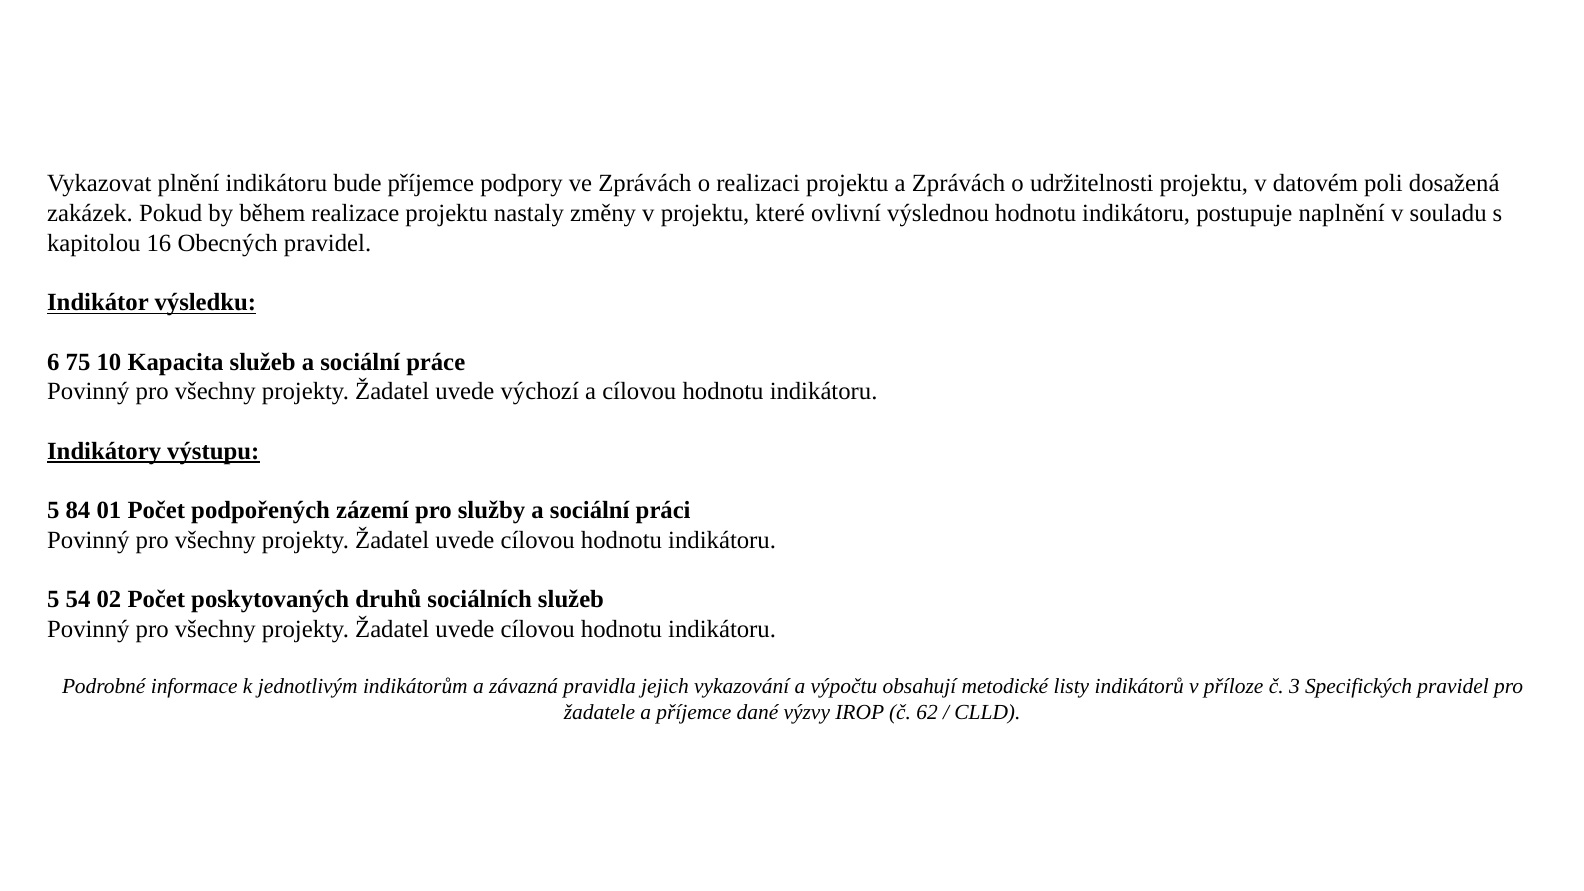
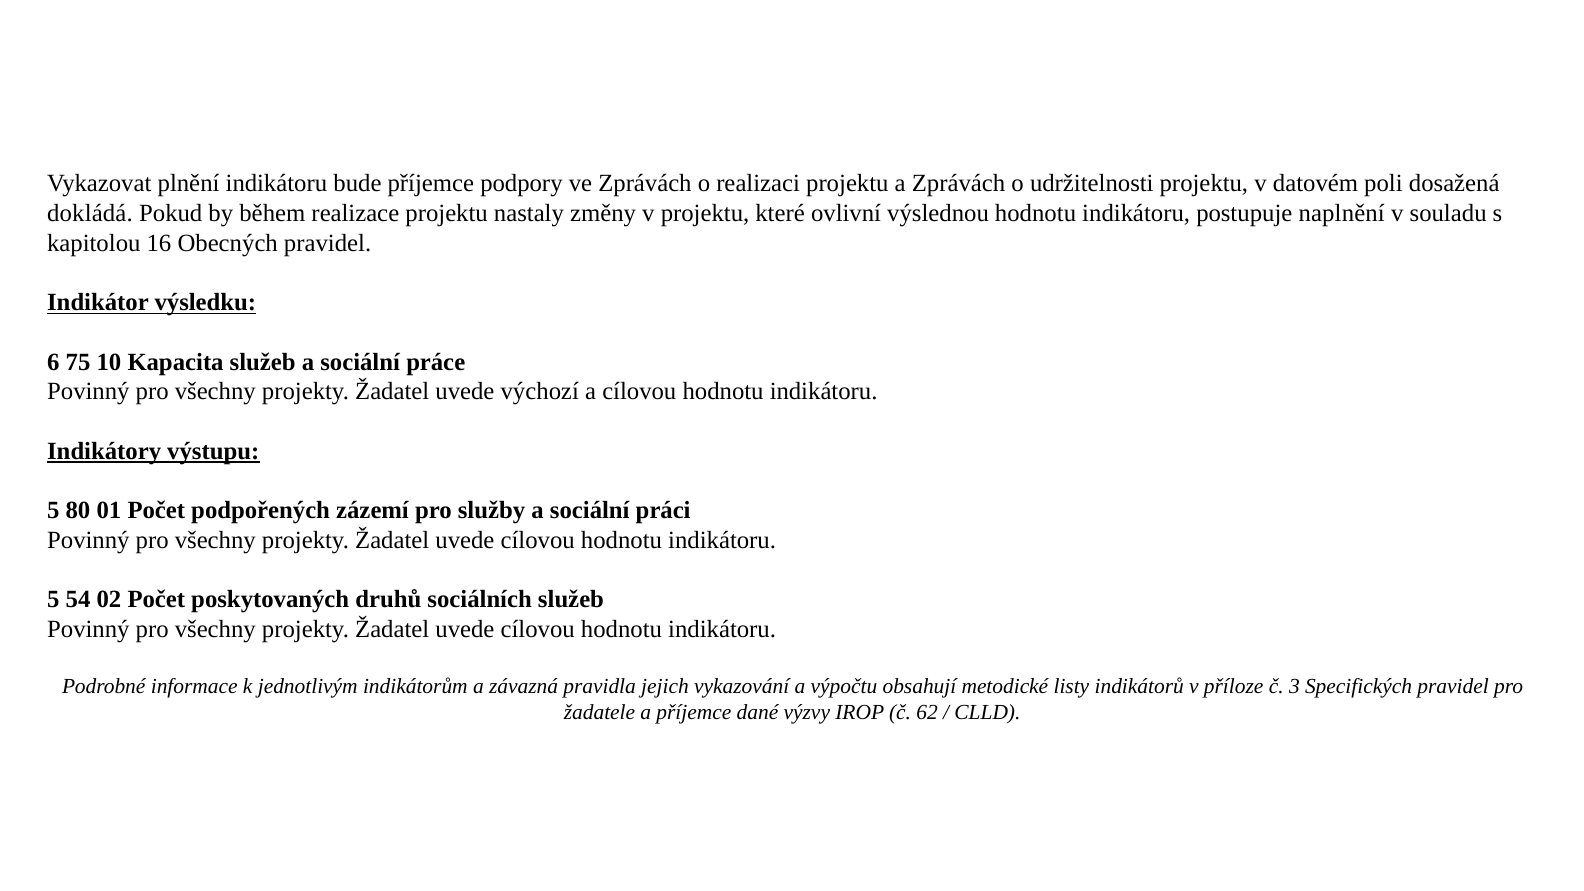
zakázek: zakázek -> dokládá (90, 213)
84: 84 -> 80 (78, 510)
